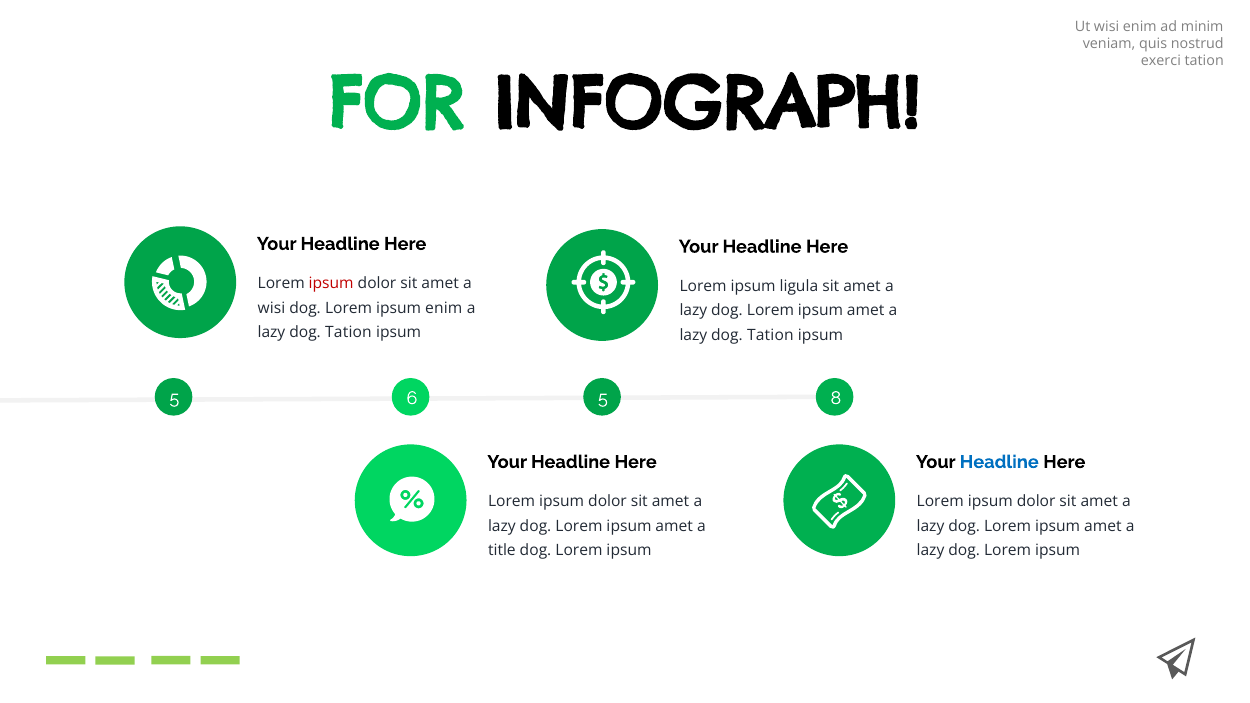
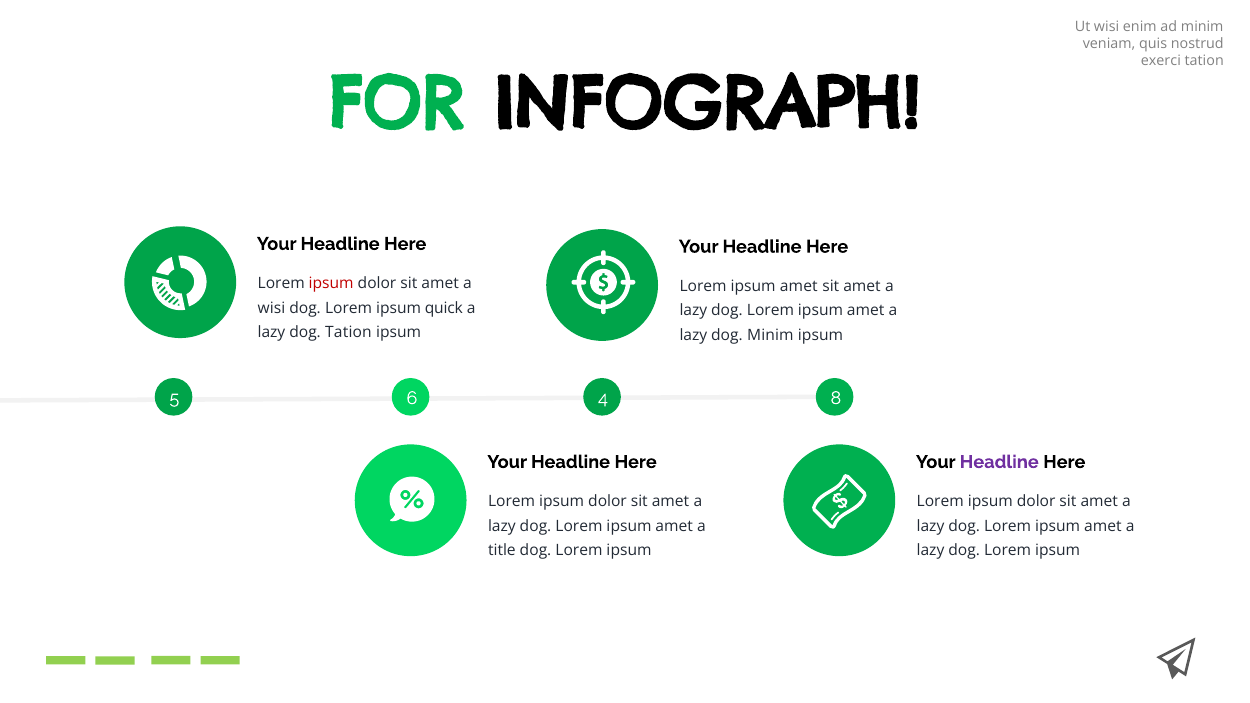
ligula: ligula -> amet (799, 287)
ipsum enim: enim -> quick (444, 308)
Tation: Tation -> Minim (770, 335)
6 5: 5 -> 4 (603, 398)
Headline colour: blue -> purple (999, 462)
